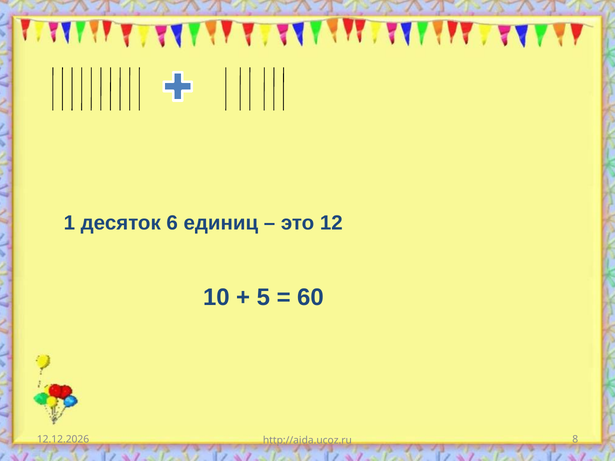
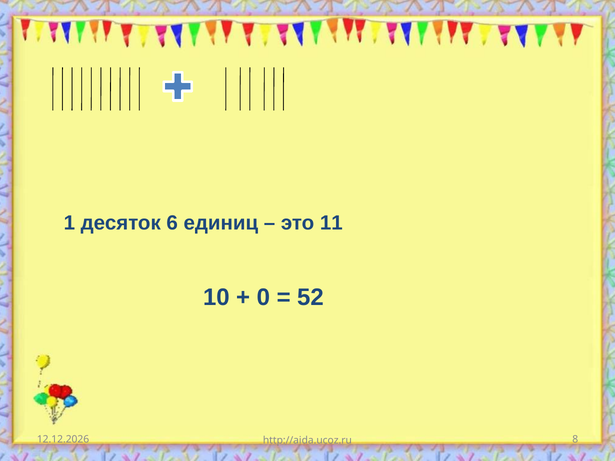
12: 12 -> 11 (331, 223)
5: 5 -> 0 (263, 298)
60: 60 -> 52 (310, 298)
